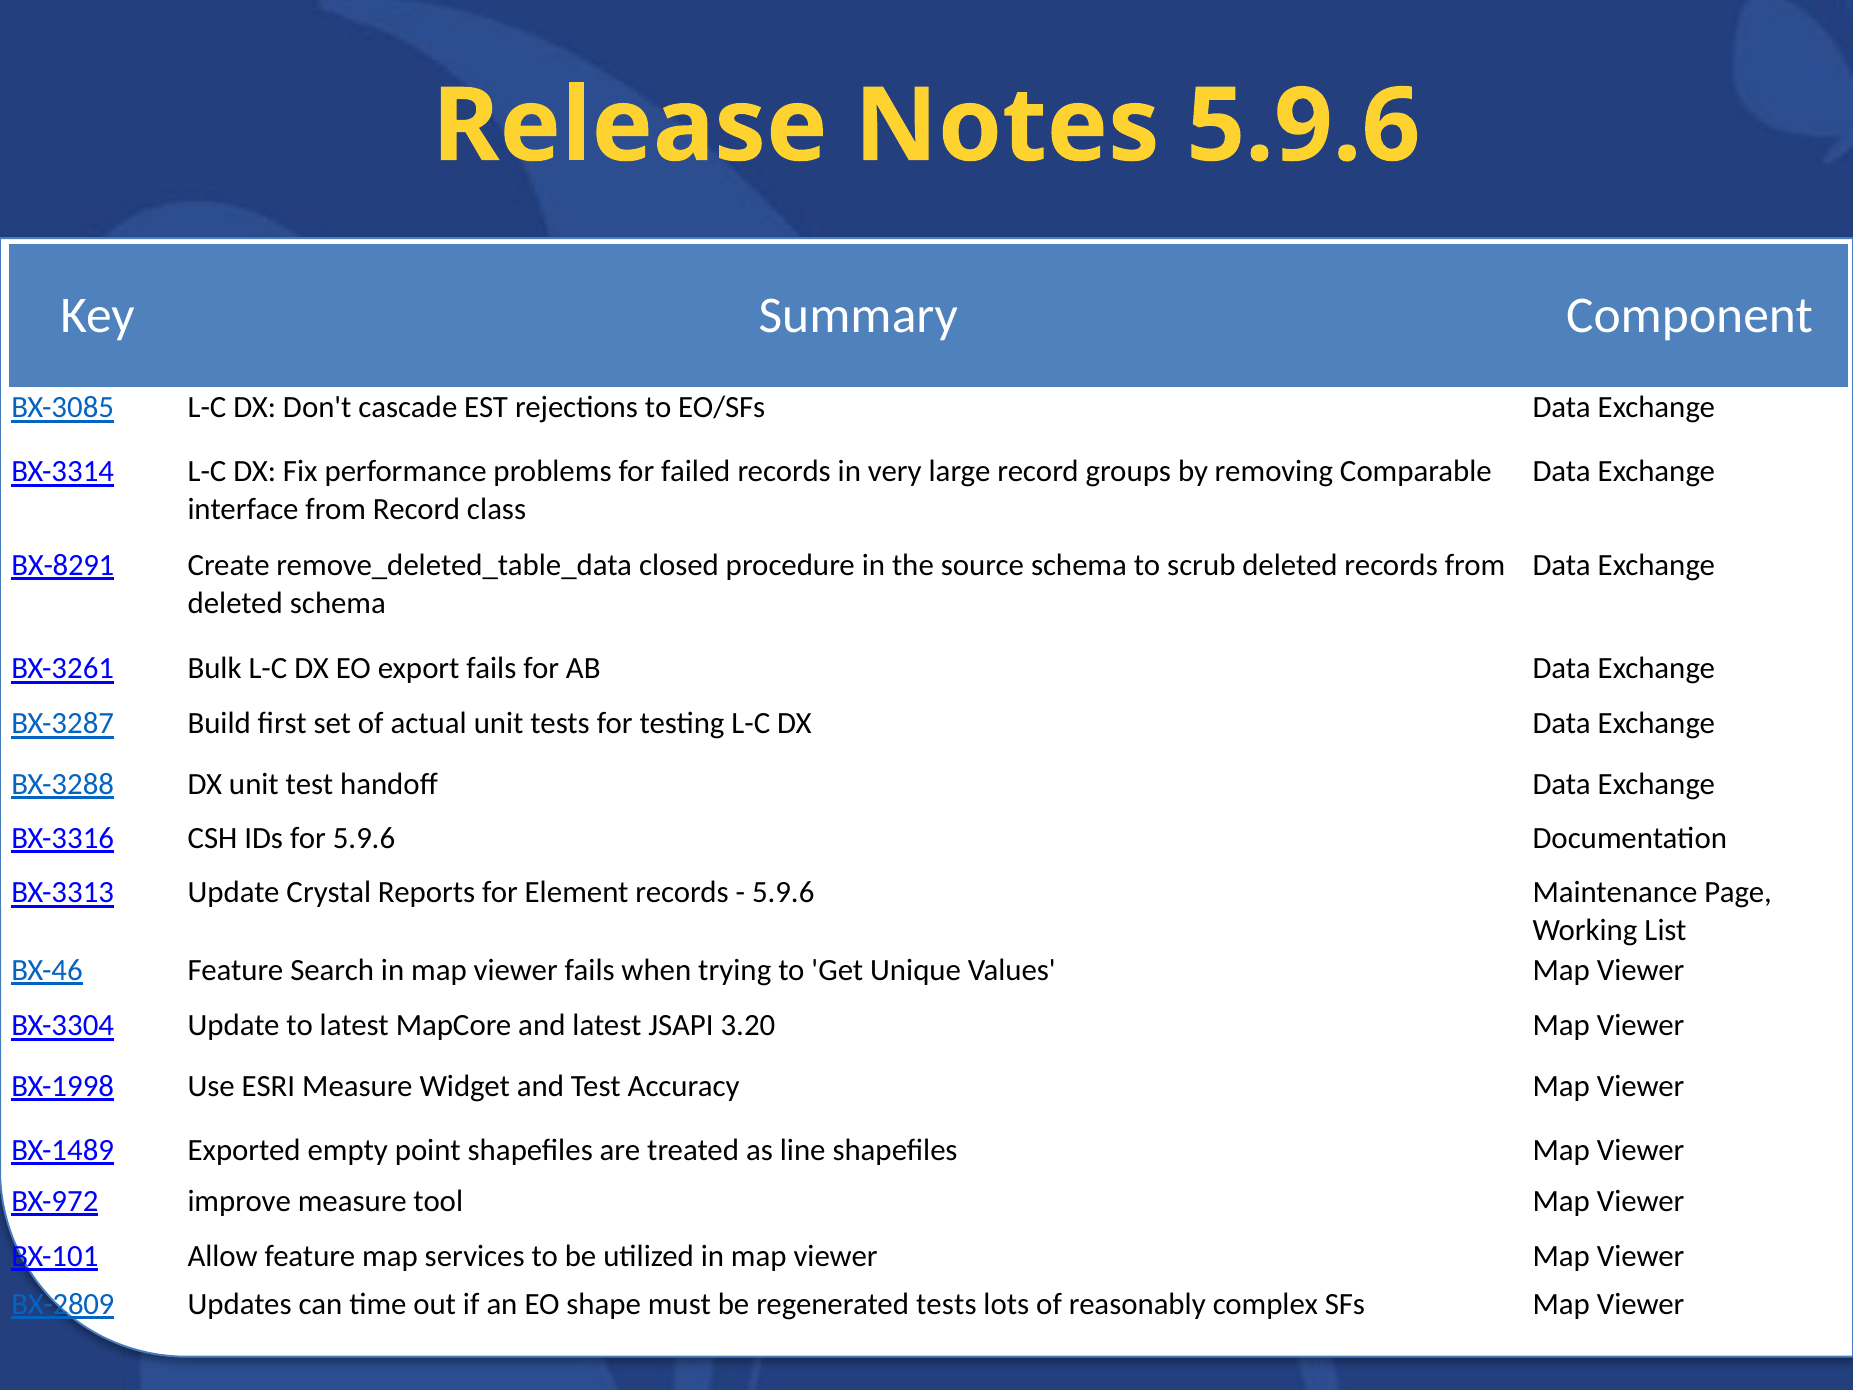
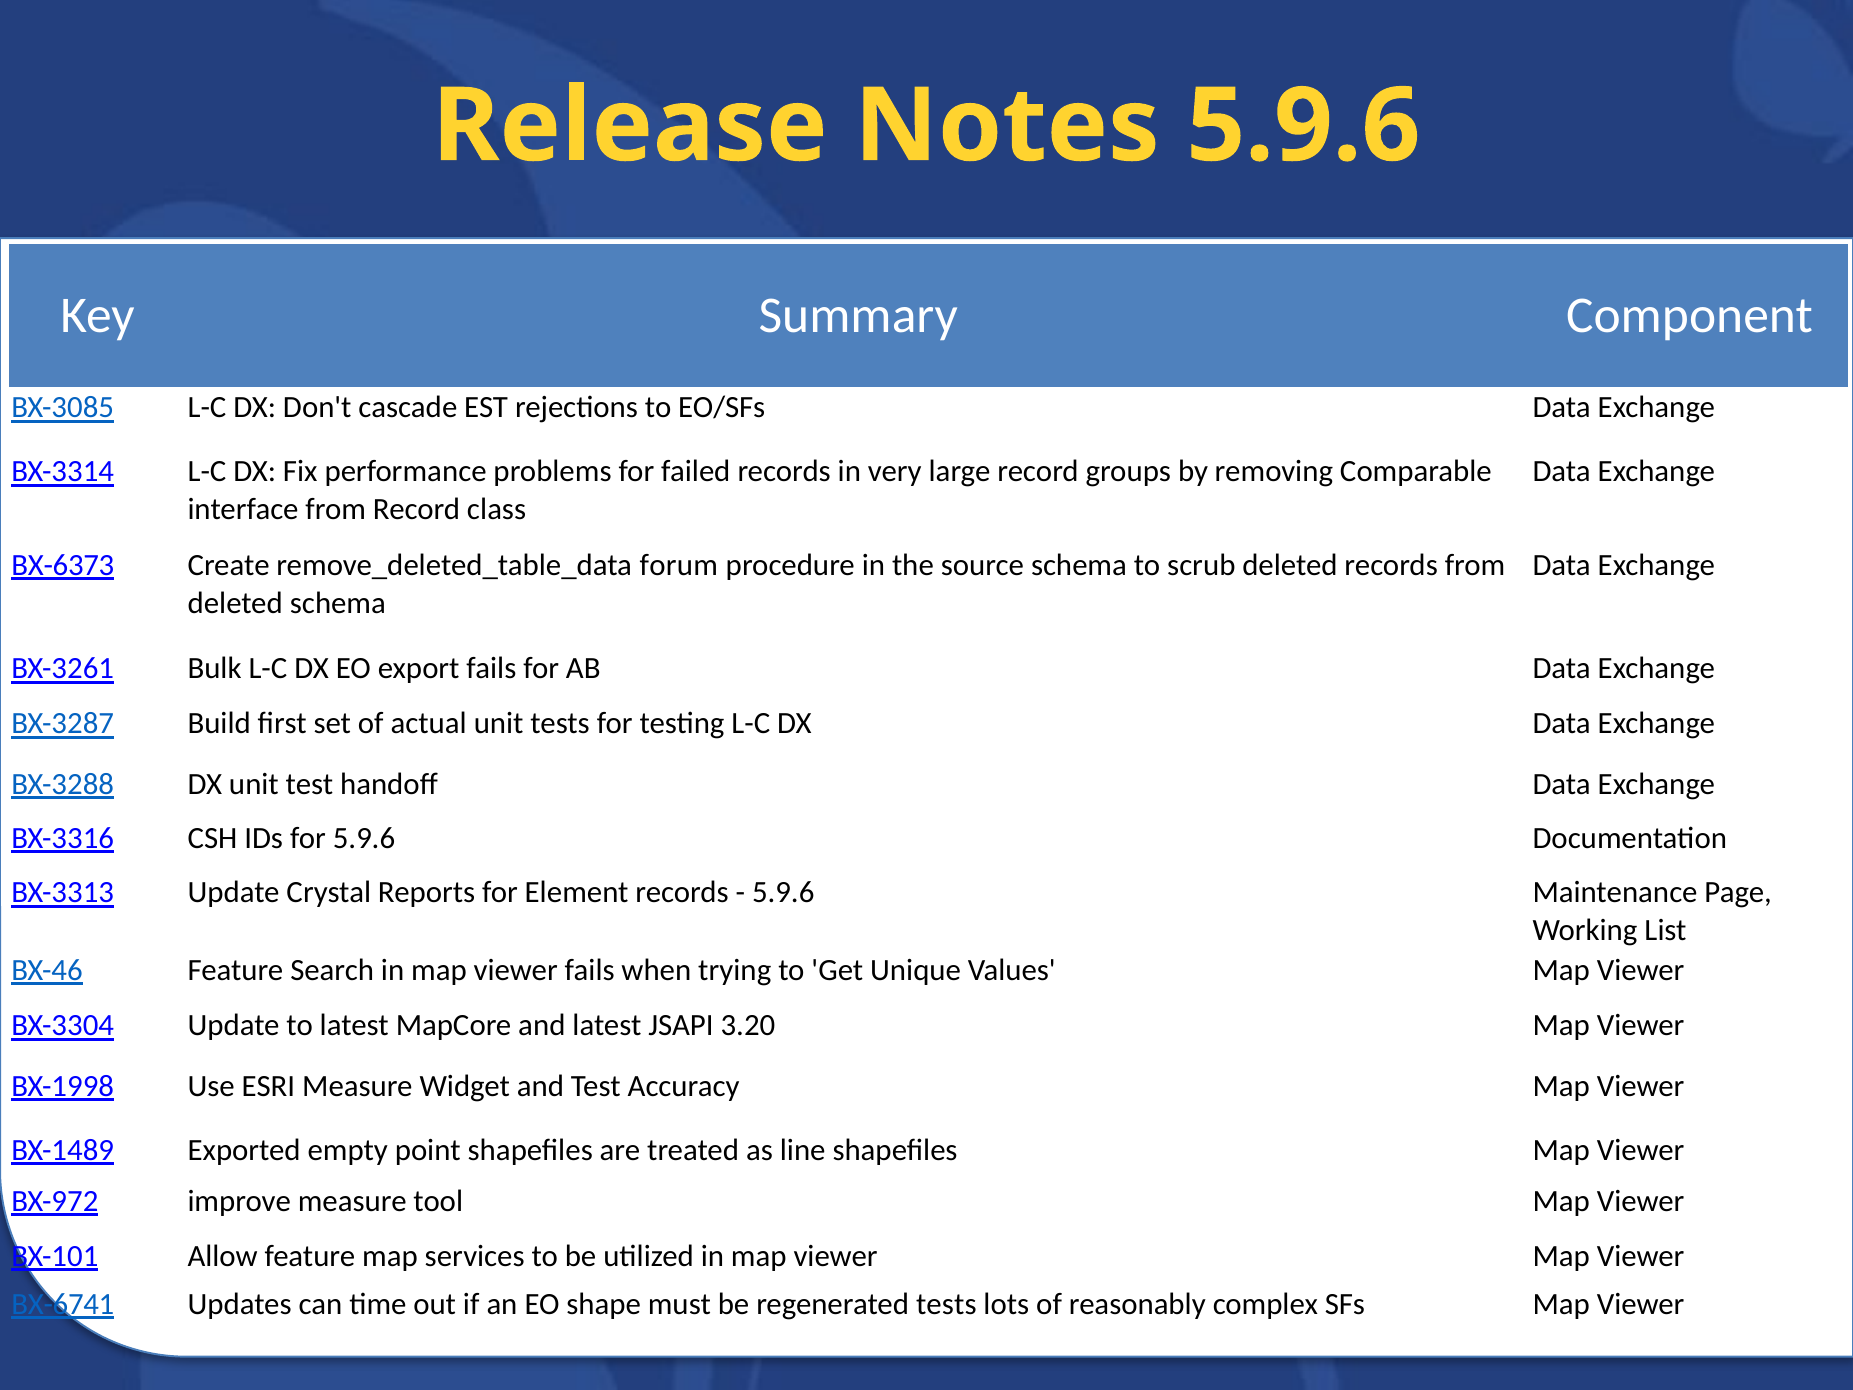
BX-8291: BX-8291 -> BX-6373 (63, 565)
closed: closed -> forum (679, 565)
BX-2809: BX-2809 -> BX-6741 (63, 1304)
